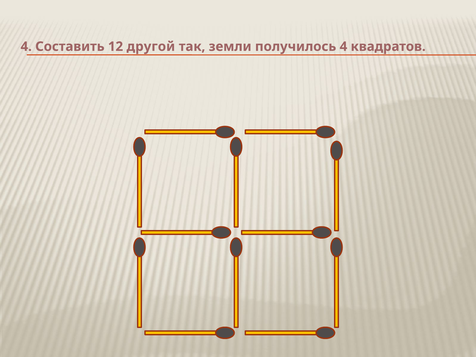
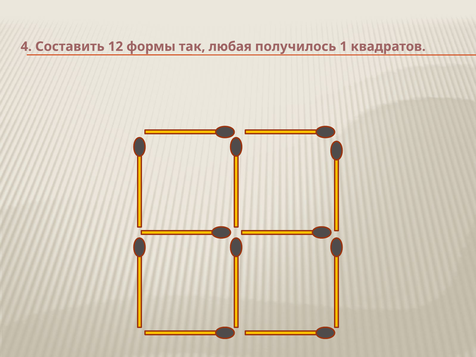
другой: другой -> формы (151, 47)
земли: земли -> любая (230, 47)
получилось 4: 4 -> 1 (343, 47)
